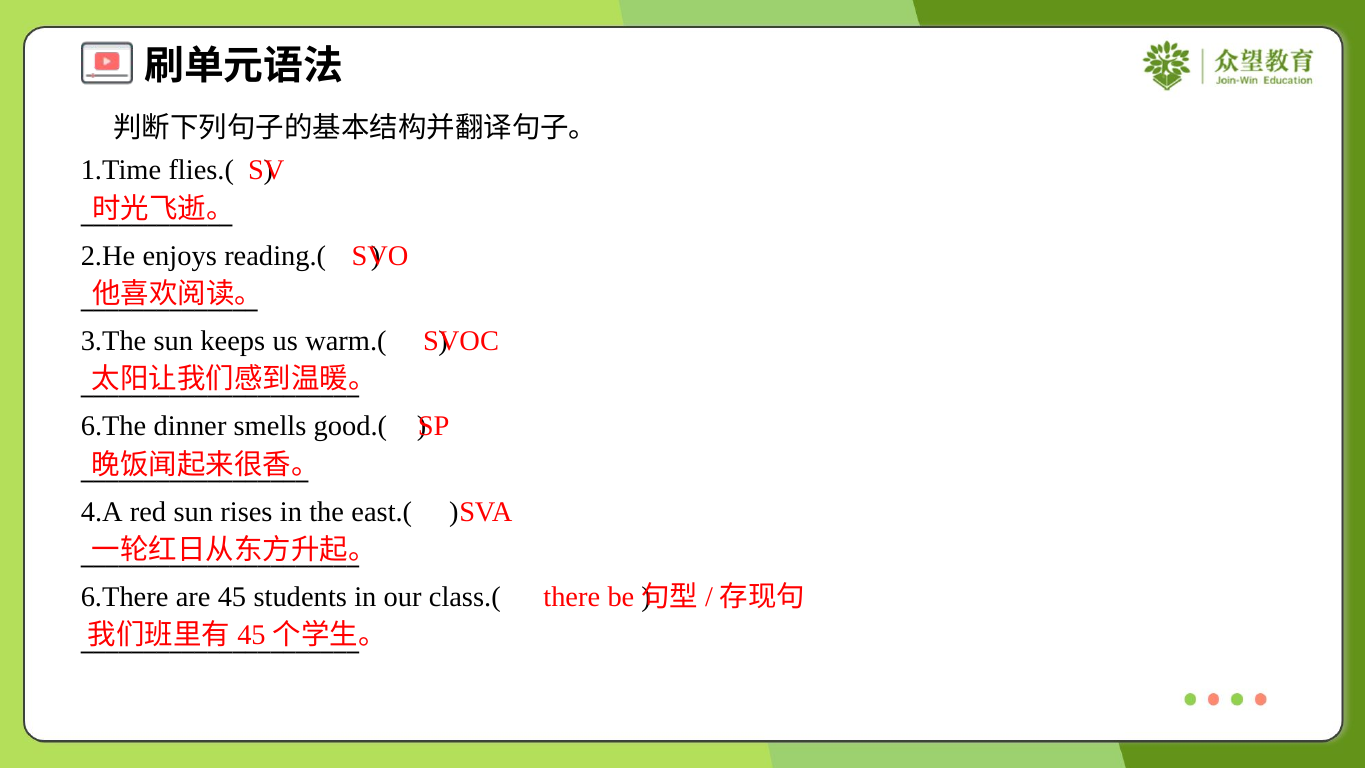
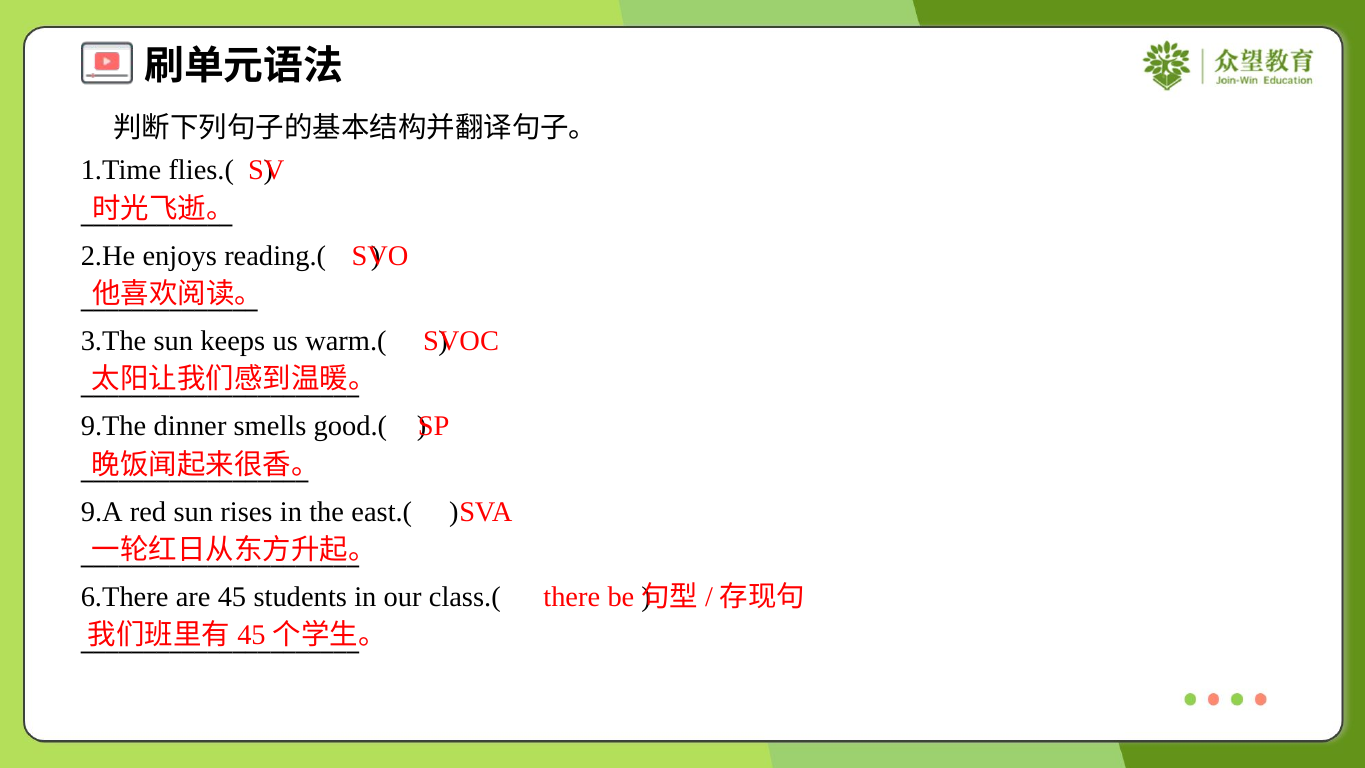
6.The: 6.The -> 9.The (114, 426)
4.A: 4.A -> 9.A (102, 512)
